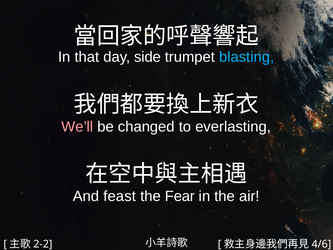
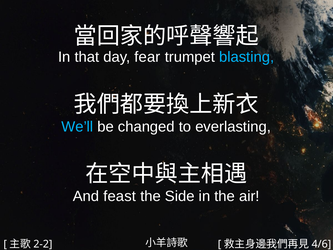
side: side -> fear (147, 57)
We’ll colour: pink -> light blue (77, 127)
Fear: Fear -> Side (180, 196)
